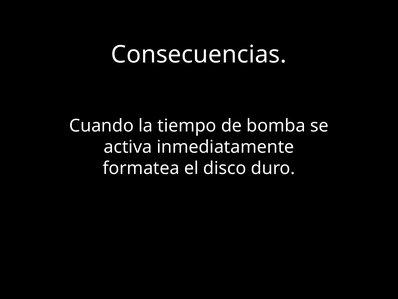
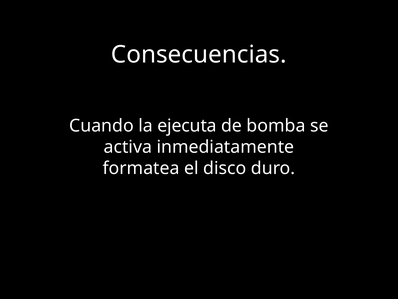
tiempo: tiempo -> ejecuta (187, 125)
